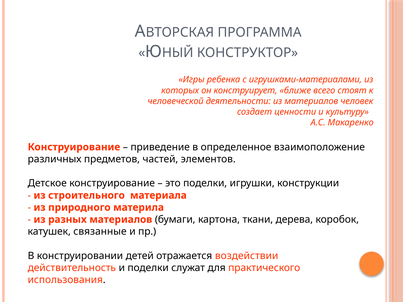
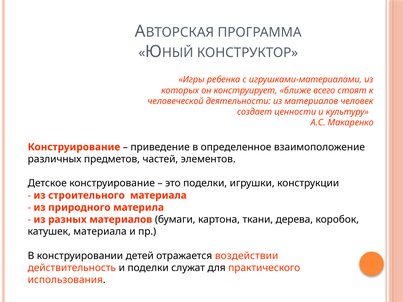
катушек связанные: связанные -> материала (100, 232)
